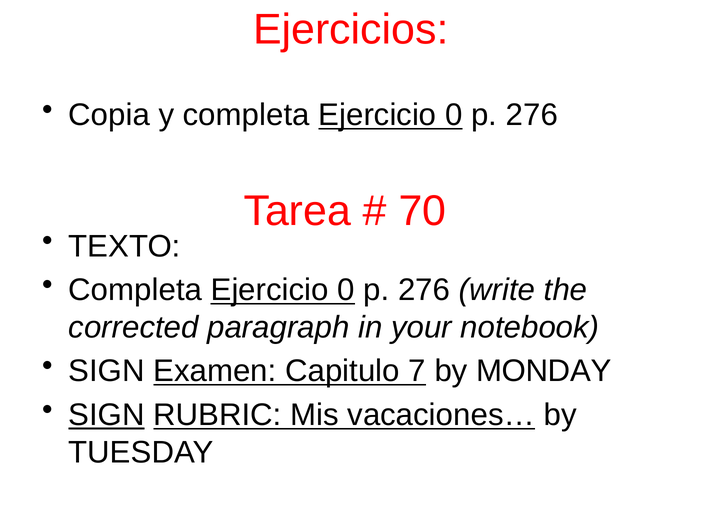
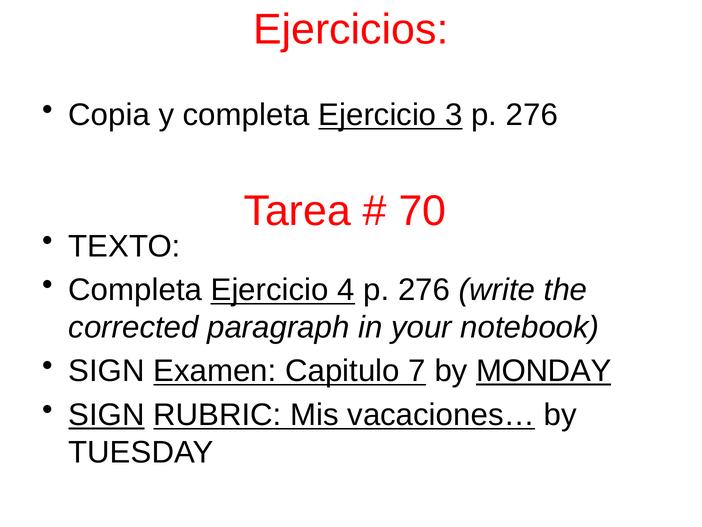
y completa Ejercicio 0: 0 -> 3 (454, 115)
0: 0 -> 4 (346, 290)
MONDAY underline: none -> present (544, 371)
